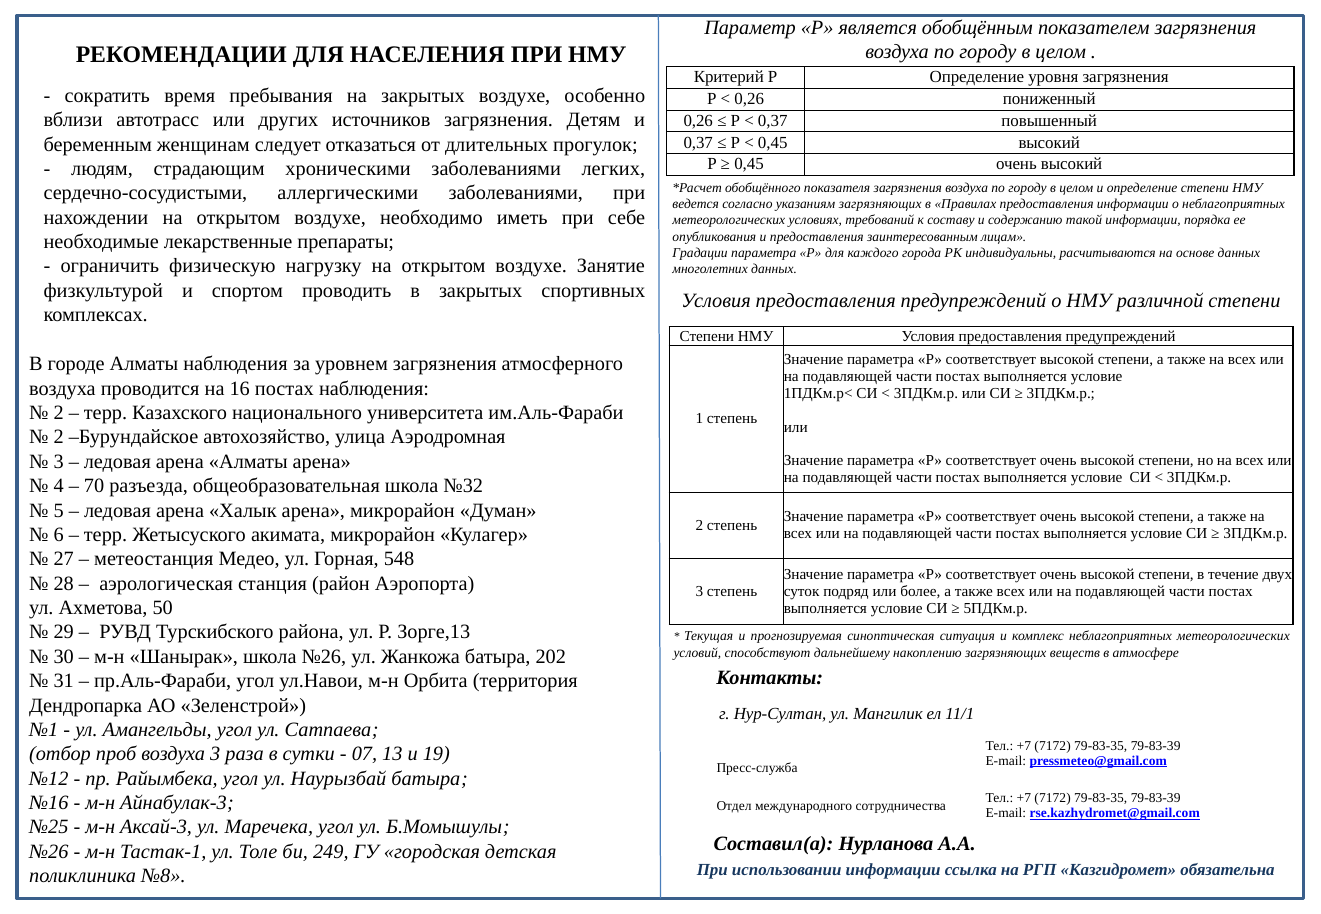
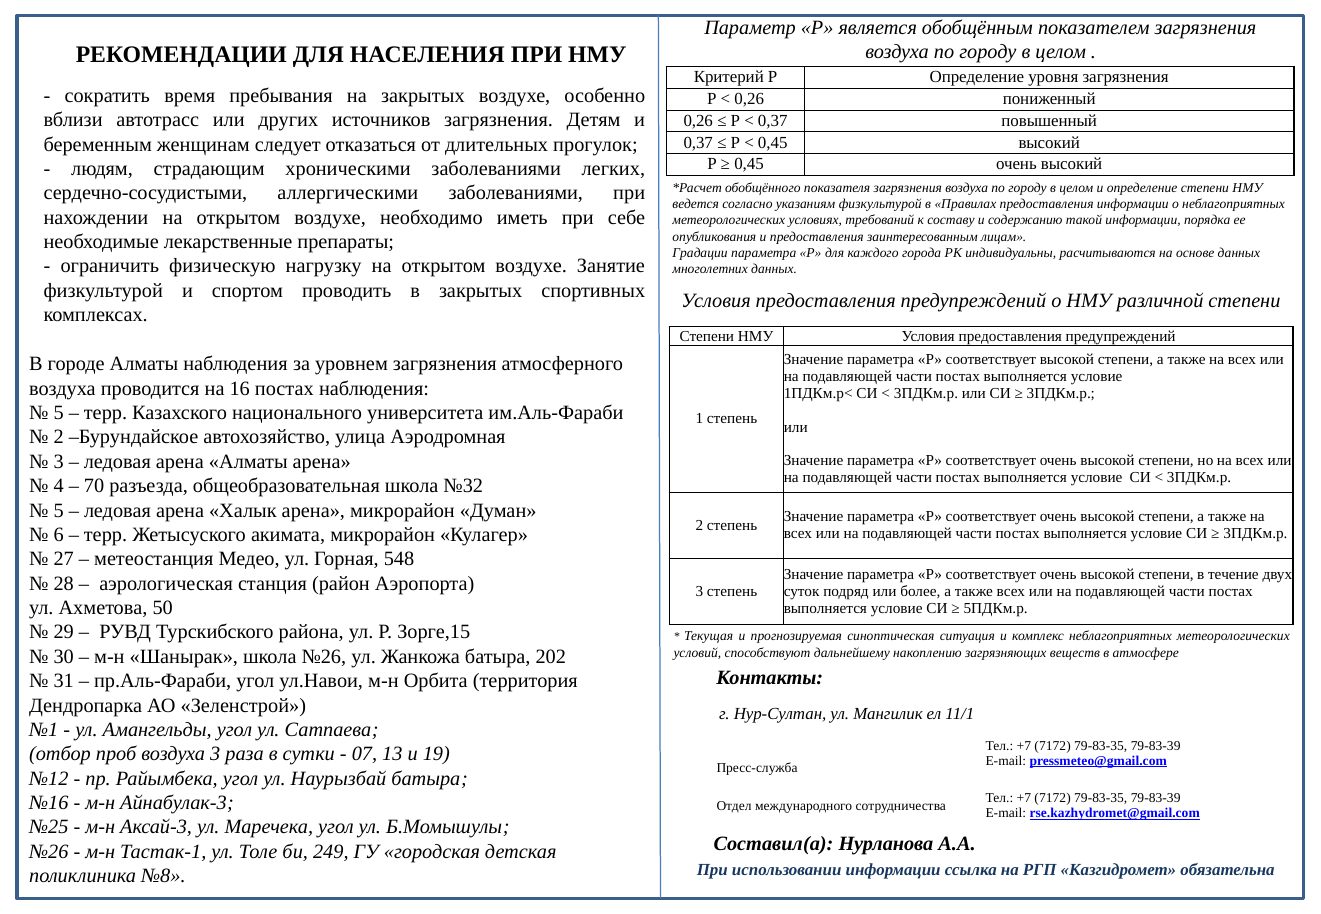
указаниям загрязняющих: загрязняющих -> физкультурой (880, 204)
2: 2 -> 5 (59, 413)
Зорге,13: Зорге,13 -> Зорге,15 (434, 633)
